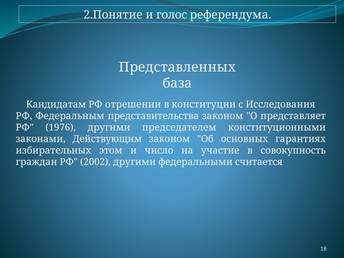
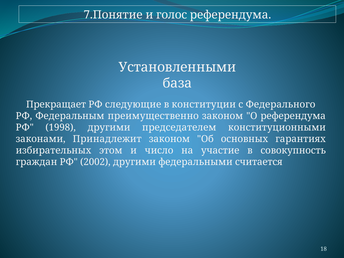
2.Понятие: 2.Понятие -> 7.Понятие (113, 15)
Представленных: Представленных -> Установленными (177, 67)
Кандидатам: Кандидатам -> Прекращает (56, 105)
отрешении: отрешении -> следующие (133, 105)
Исследования: Исследования -> Федерального (281, 105)
представительства: представительства -> преимущественно (153, 116)
О представляет: представляет -> референдума (293, 116)
1976: 1976 -> 1998 (61, 128)
Действующим: Действующим -> Принадлежит (107, 139)
